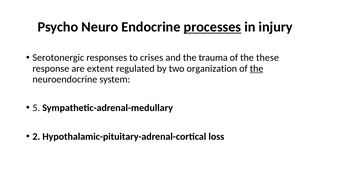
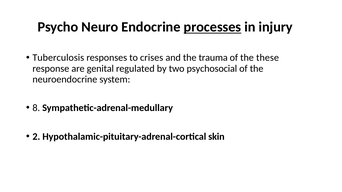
Serotonergic: Serotonergic -> Tuberculosis (58, 58)
extent: extent -> genital (100, 69)
organization: organization -> psychosocial (212, 69)
the underline: present -> none (257, 69)
5: 5 -> 8 (36, 108)
loss: loss -> skin (216, 137)
